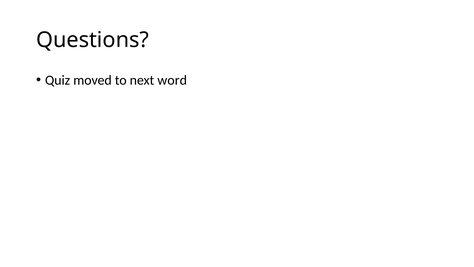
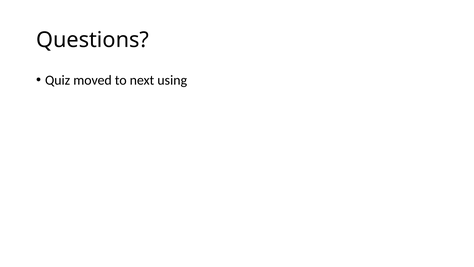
word: word -> using (172, 80)
